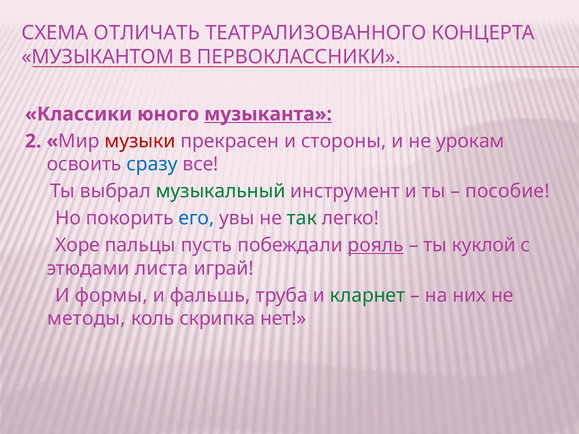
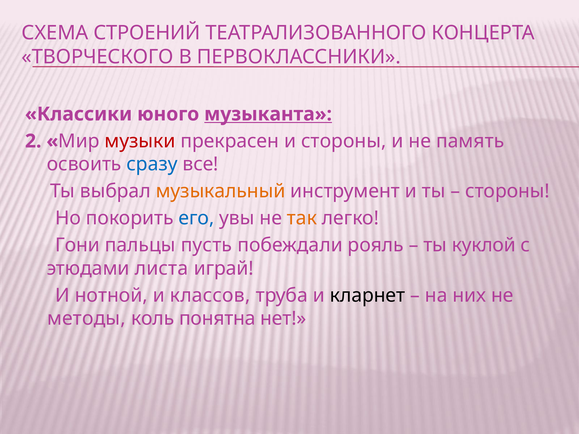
ОТЛИЧАТЬ: ОТЛИЧАТЬ -> СТРОЕНИЙ (147, 33)
МУЗЫКАНТОМ: МУЗЫКАНТОМ -> ТВОРЧЕСКОГО (98, 57)
урокам: урокам -> память (470, 141)
музыкальный colour: green -> orange (221, 191)
пособие: пособие -> стороны (507, 191)
так colour: green -> orange (302, 218)
Хоре: Хоре -> Гони (78, 245)
рояль underline: present -> none (376, 245)
формы: формы -> нотной (111, 296)
фальшь: фальшь -> классов (210, 296)
кларнет colour: green -> black (368, 296)
скрипка: скрипка -> понятна (217, 319)
